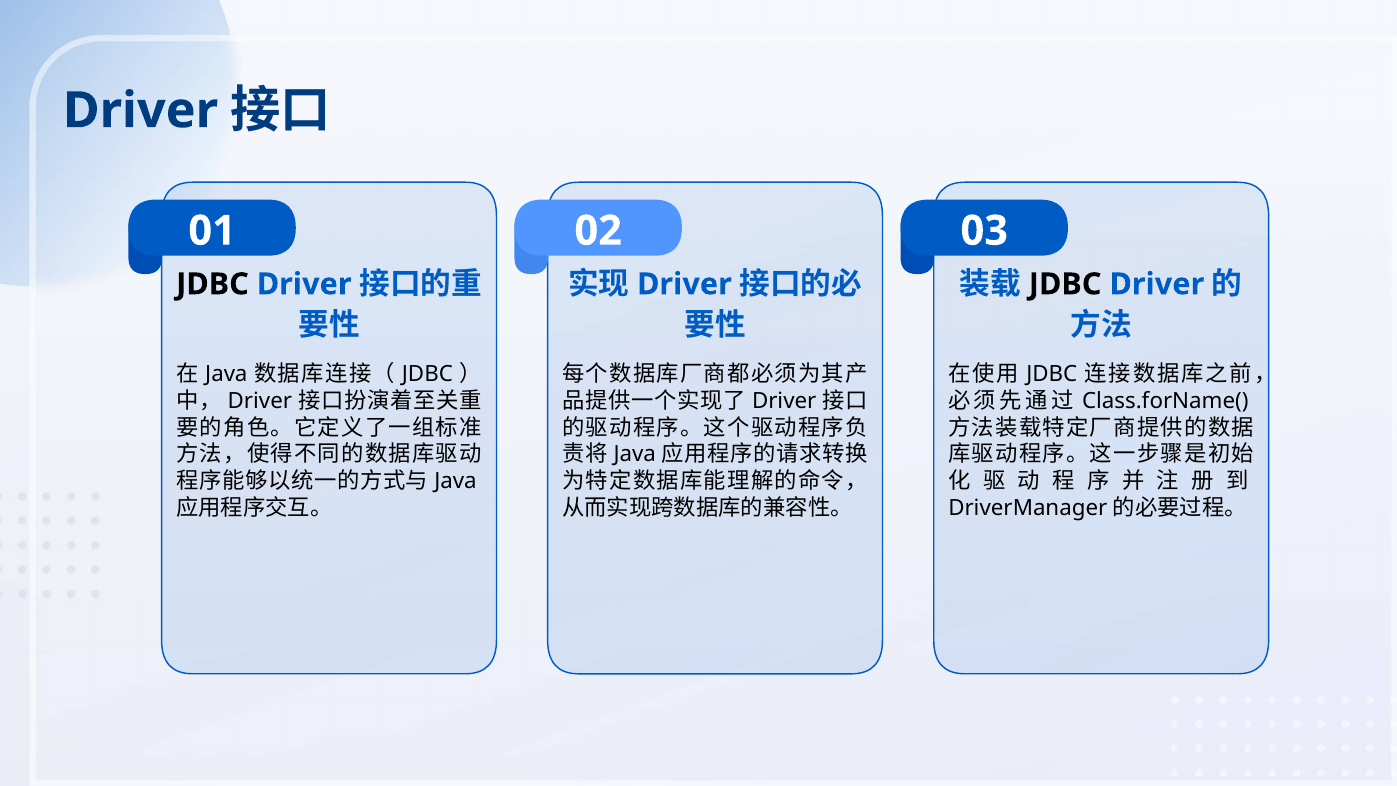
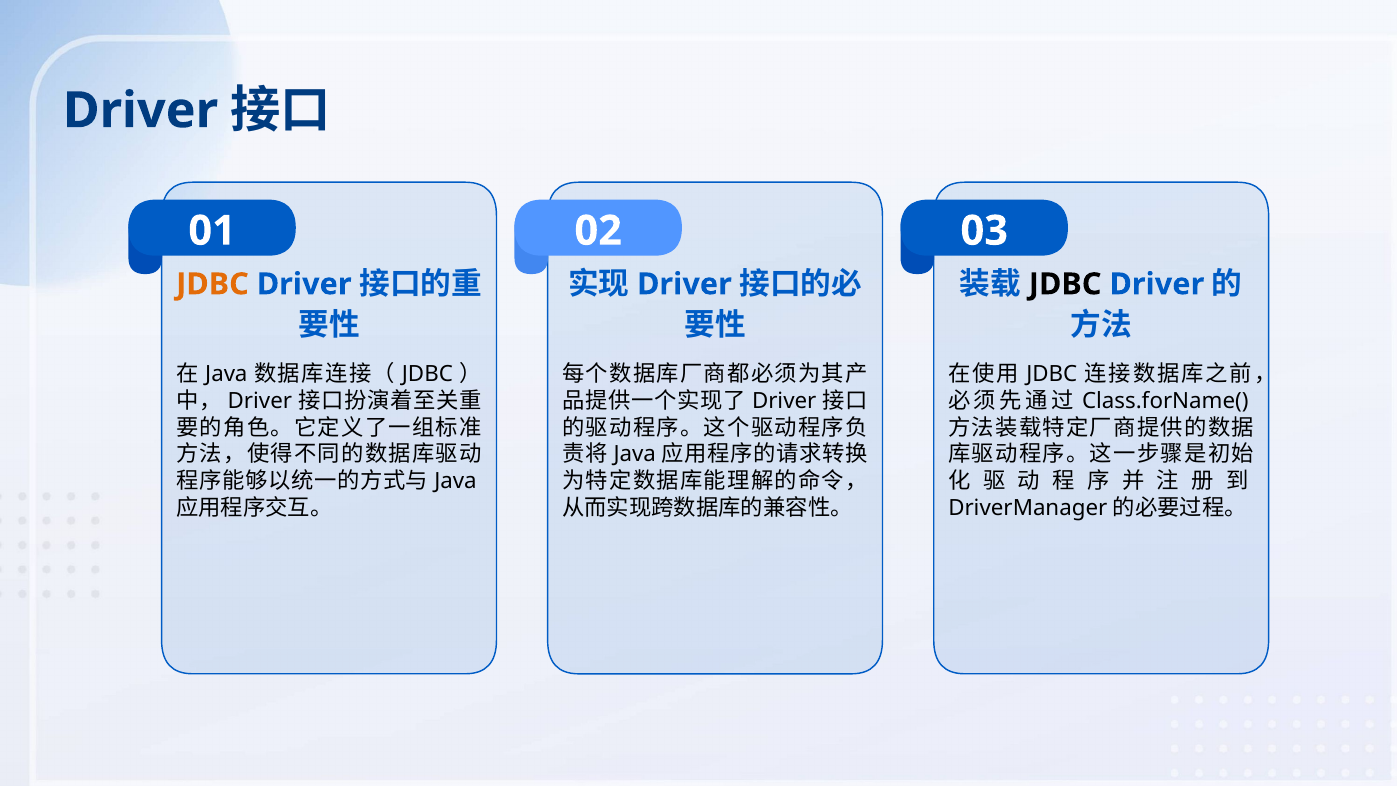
JDBC colour: black -> orange (212, 284)
